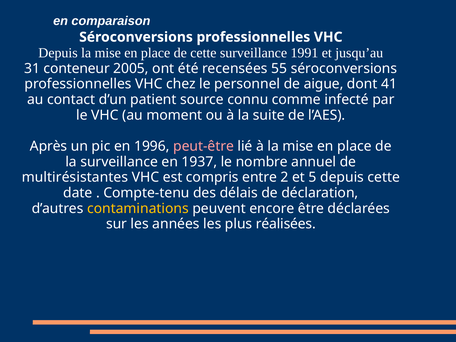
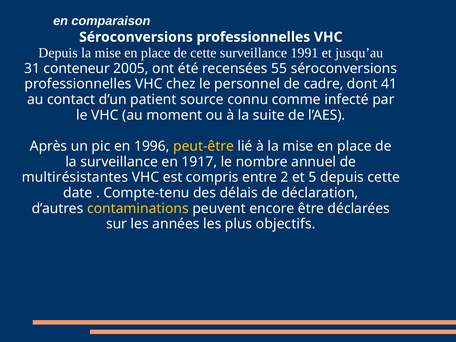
aigue: aigue -> cadre (324, 84)
peut-être colour: pink -> yellow (204, 146)
1937: 1937 -> 1917 (199, 162)
réalisées: réalisées -> objectifs (286, 224)
